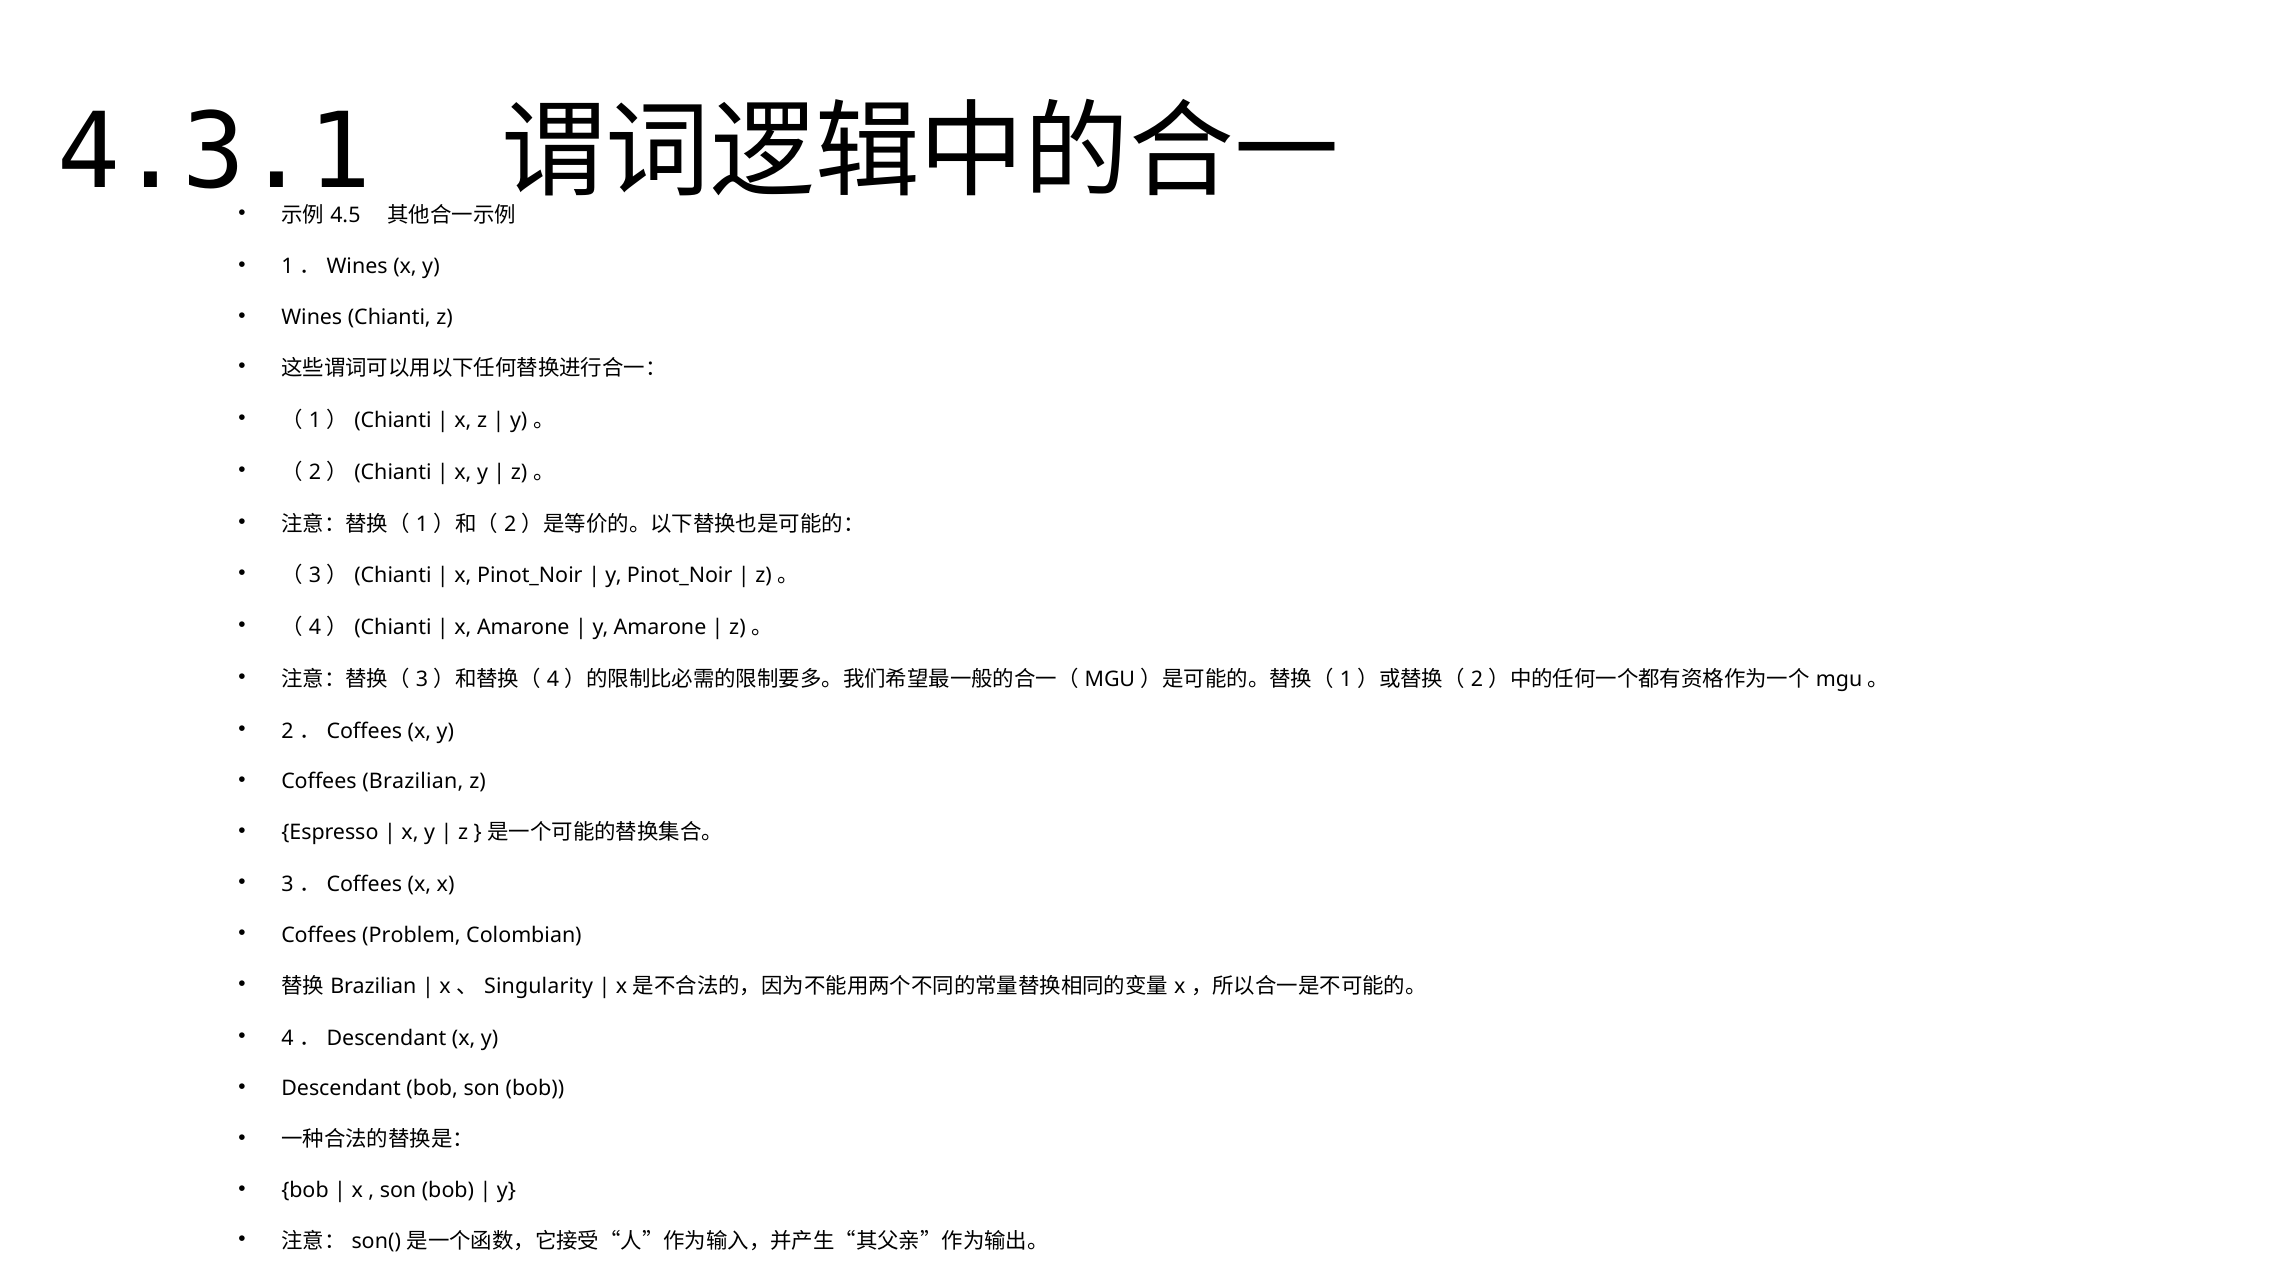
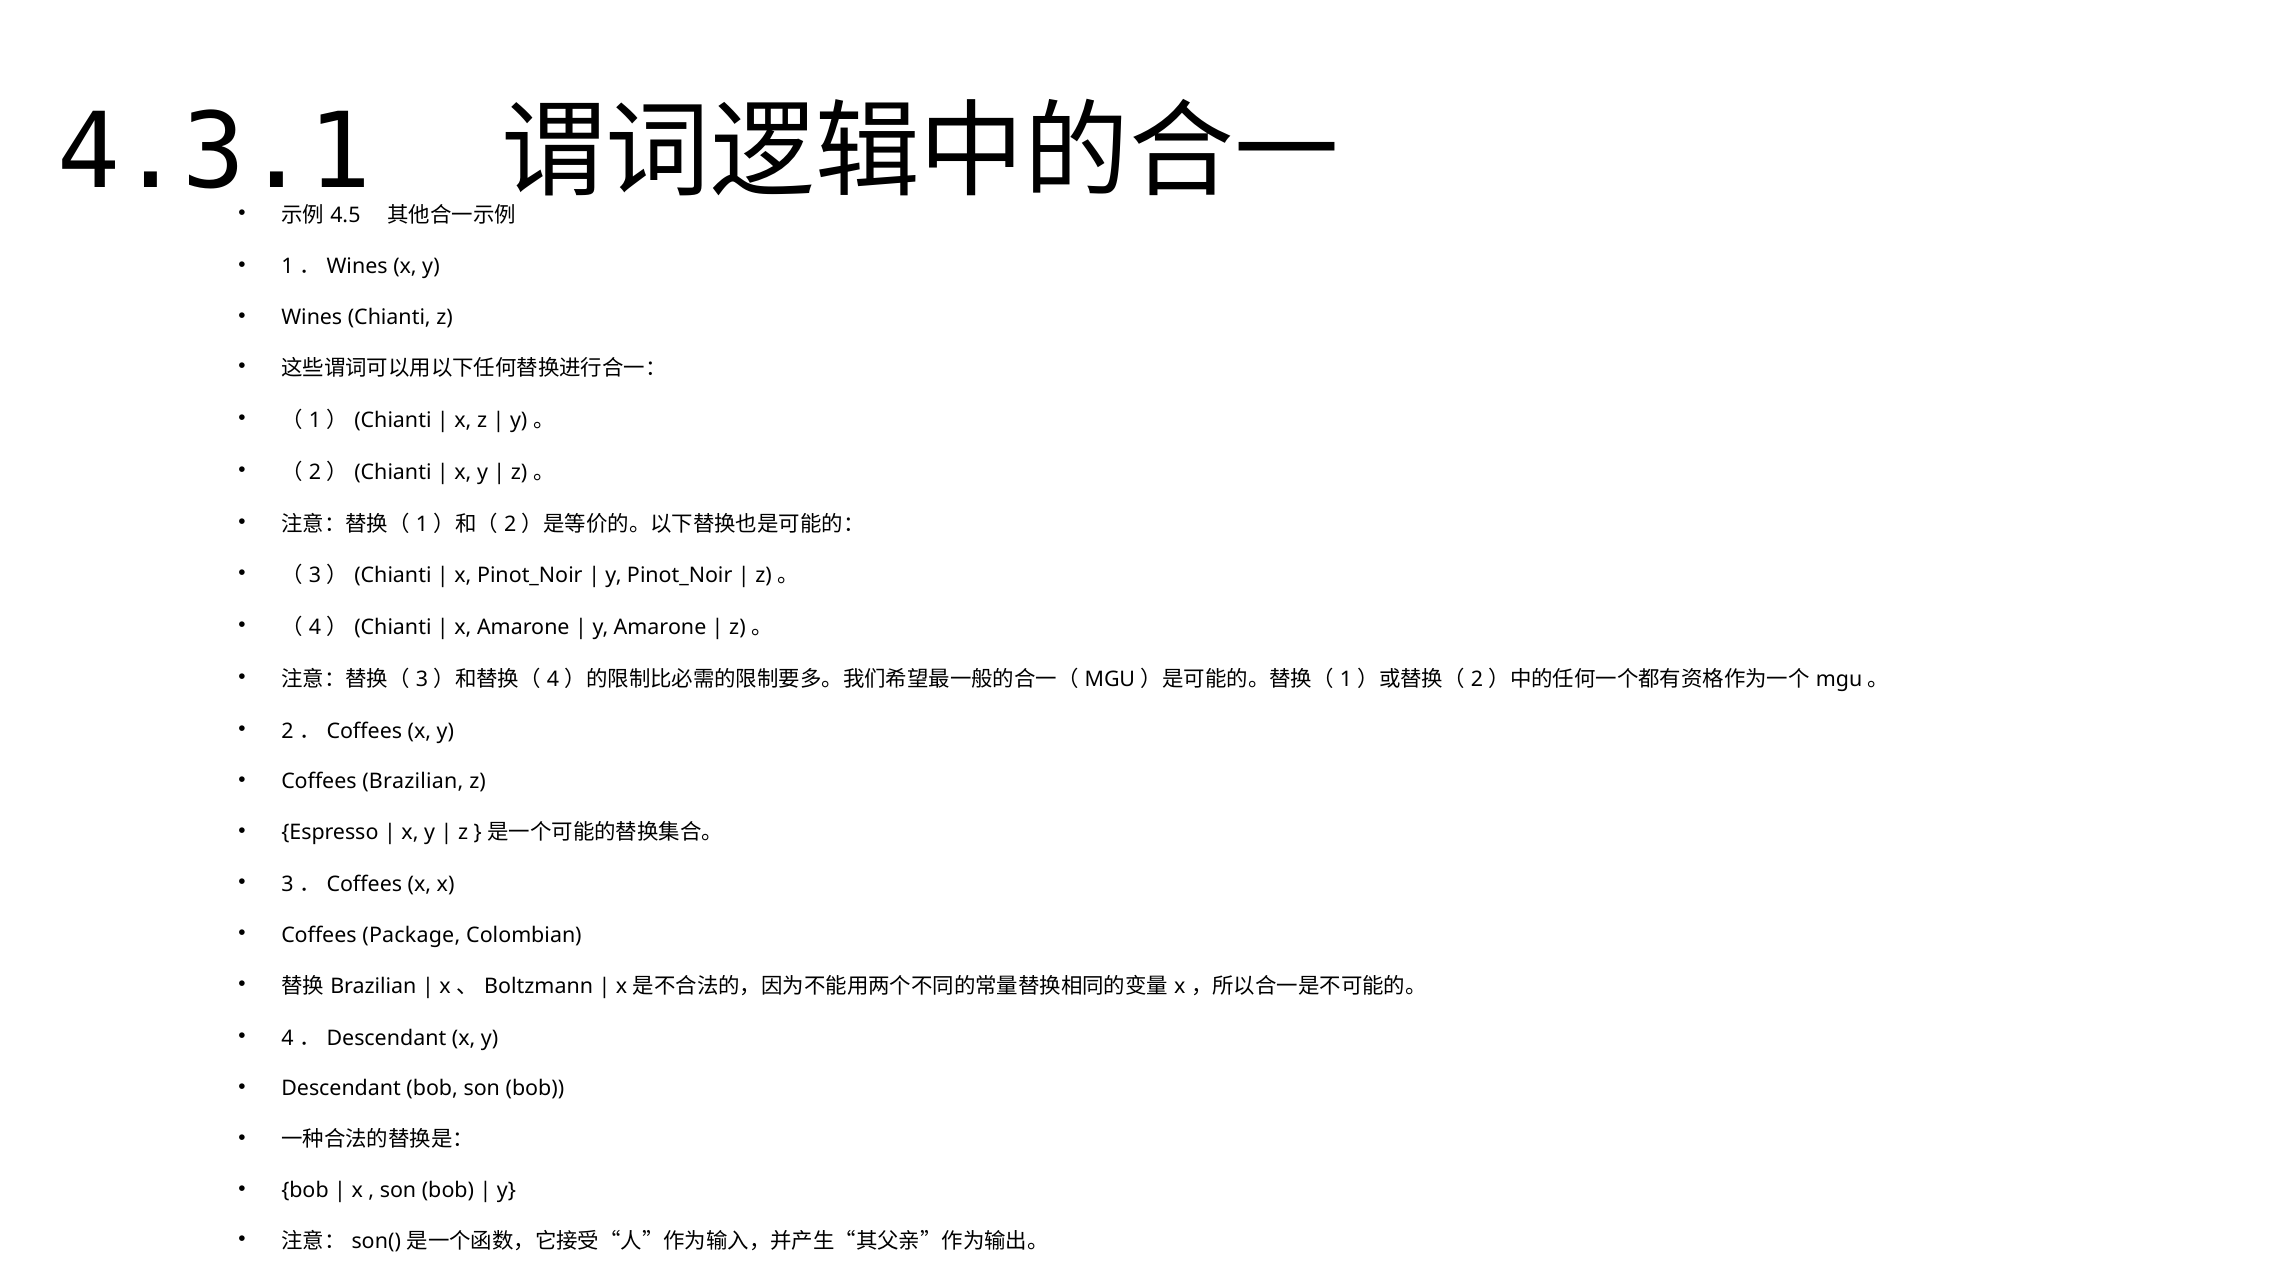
Problem: Problem -> Package (411, 935)
Singularity: Singularity -> Boltzmann (539, 986)
